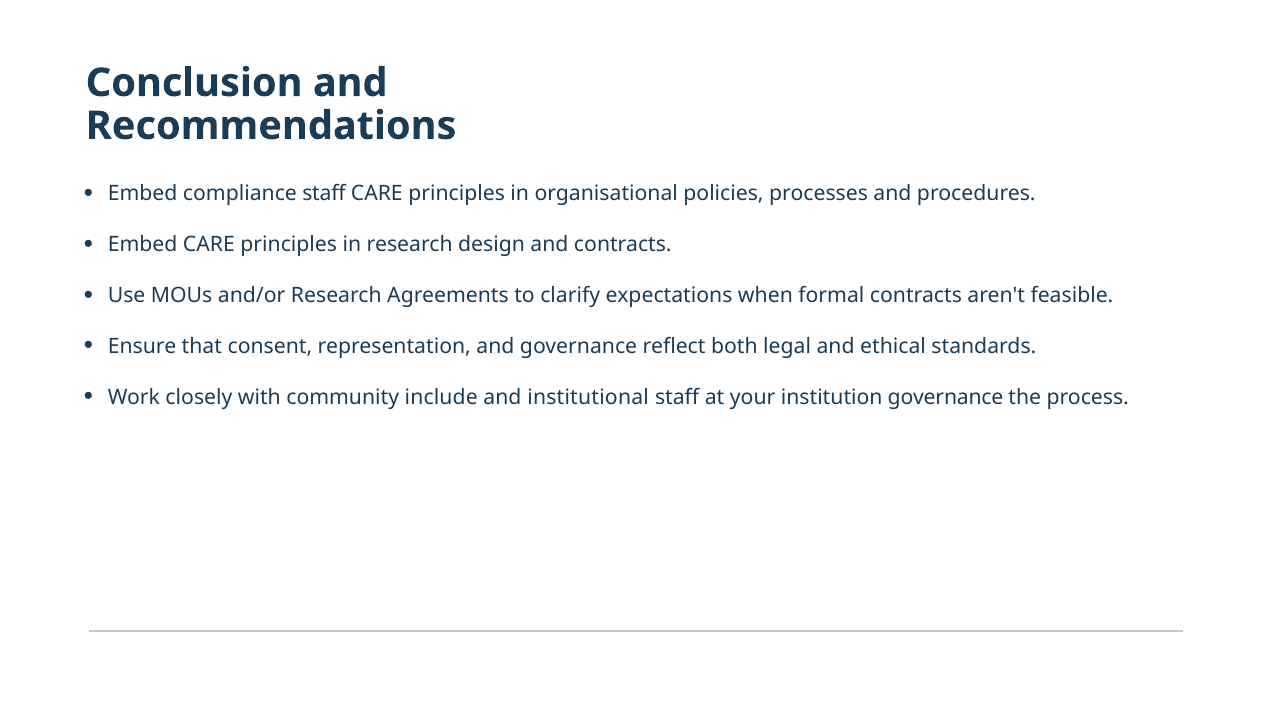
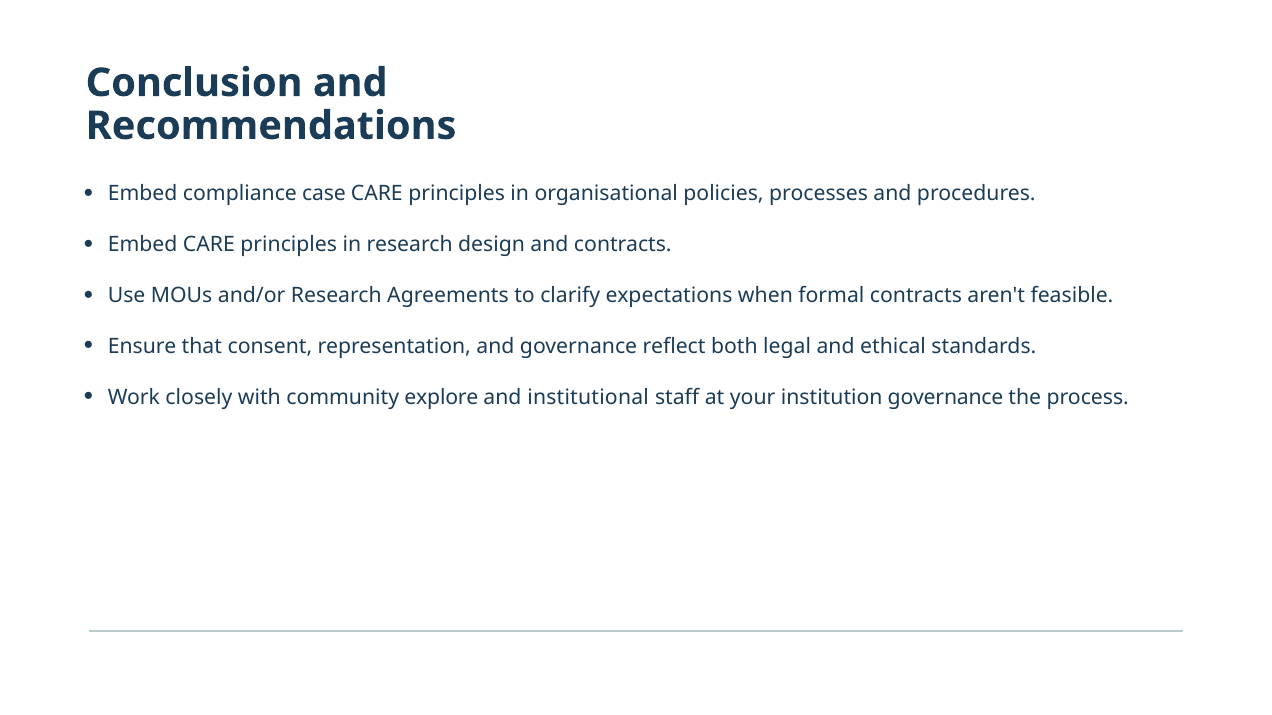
compliance staff: staff -> case (324, 194)
include: include -> explore (441, 397)
